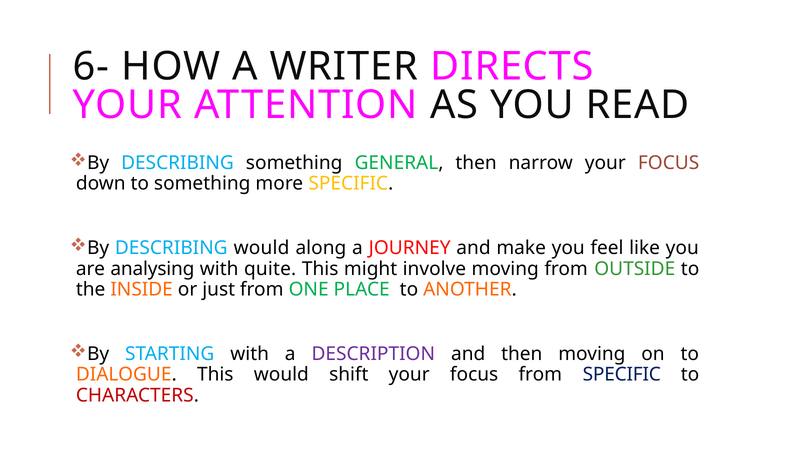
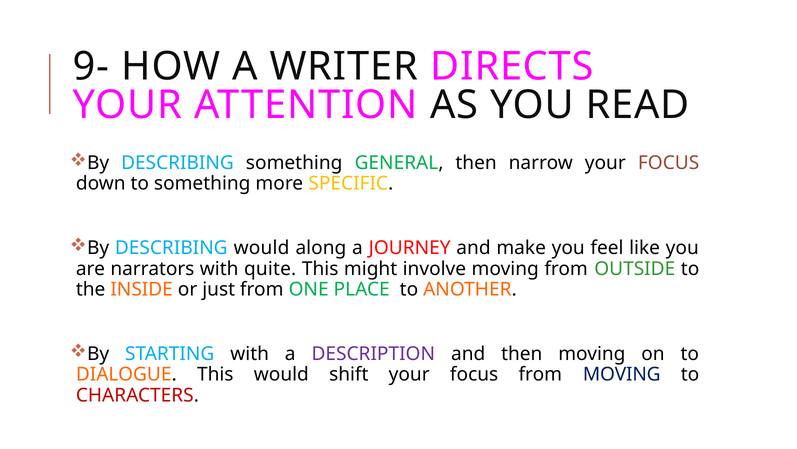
6-: 6- -> 9- (91, 66)
analysing: analysing -> narrators (152, 268)
from SPECIFIC: SPECIFIC -> MOVING (622, 374)
